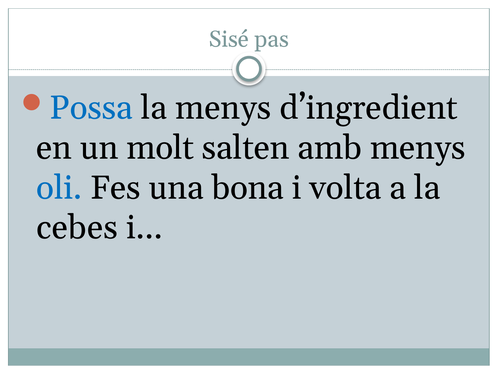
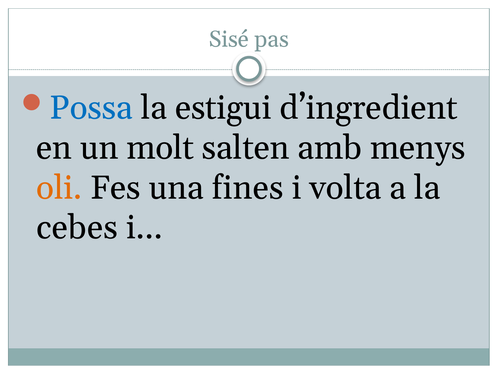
la menys: menys -> estigui (223, 108)
oli colour: blue -> orange (59, 188)
bona: bona -> fines (248, 188)
